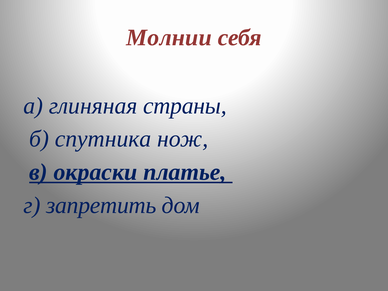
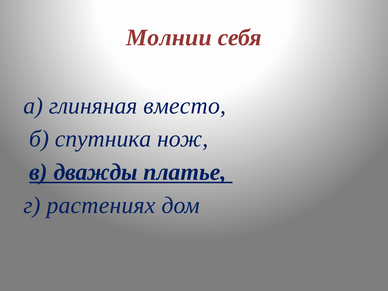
страны: страны -> вместо (185, 106)
окраски: окраски -> дважды (96, 172)
запретить: запретить -> растениях (101, 205)
